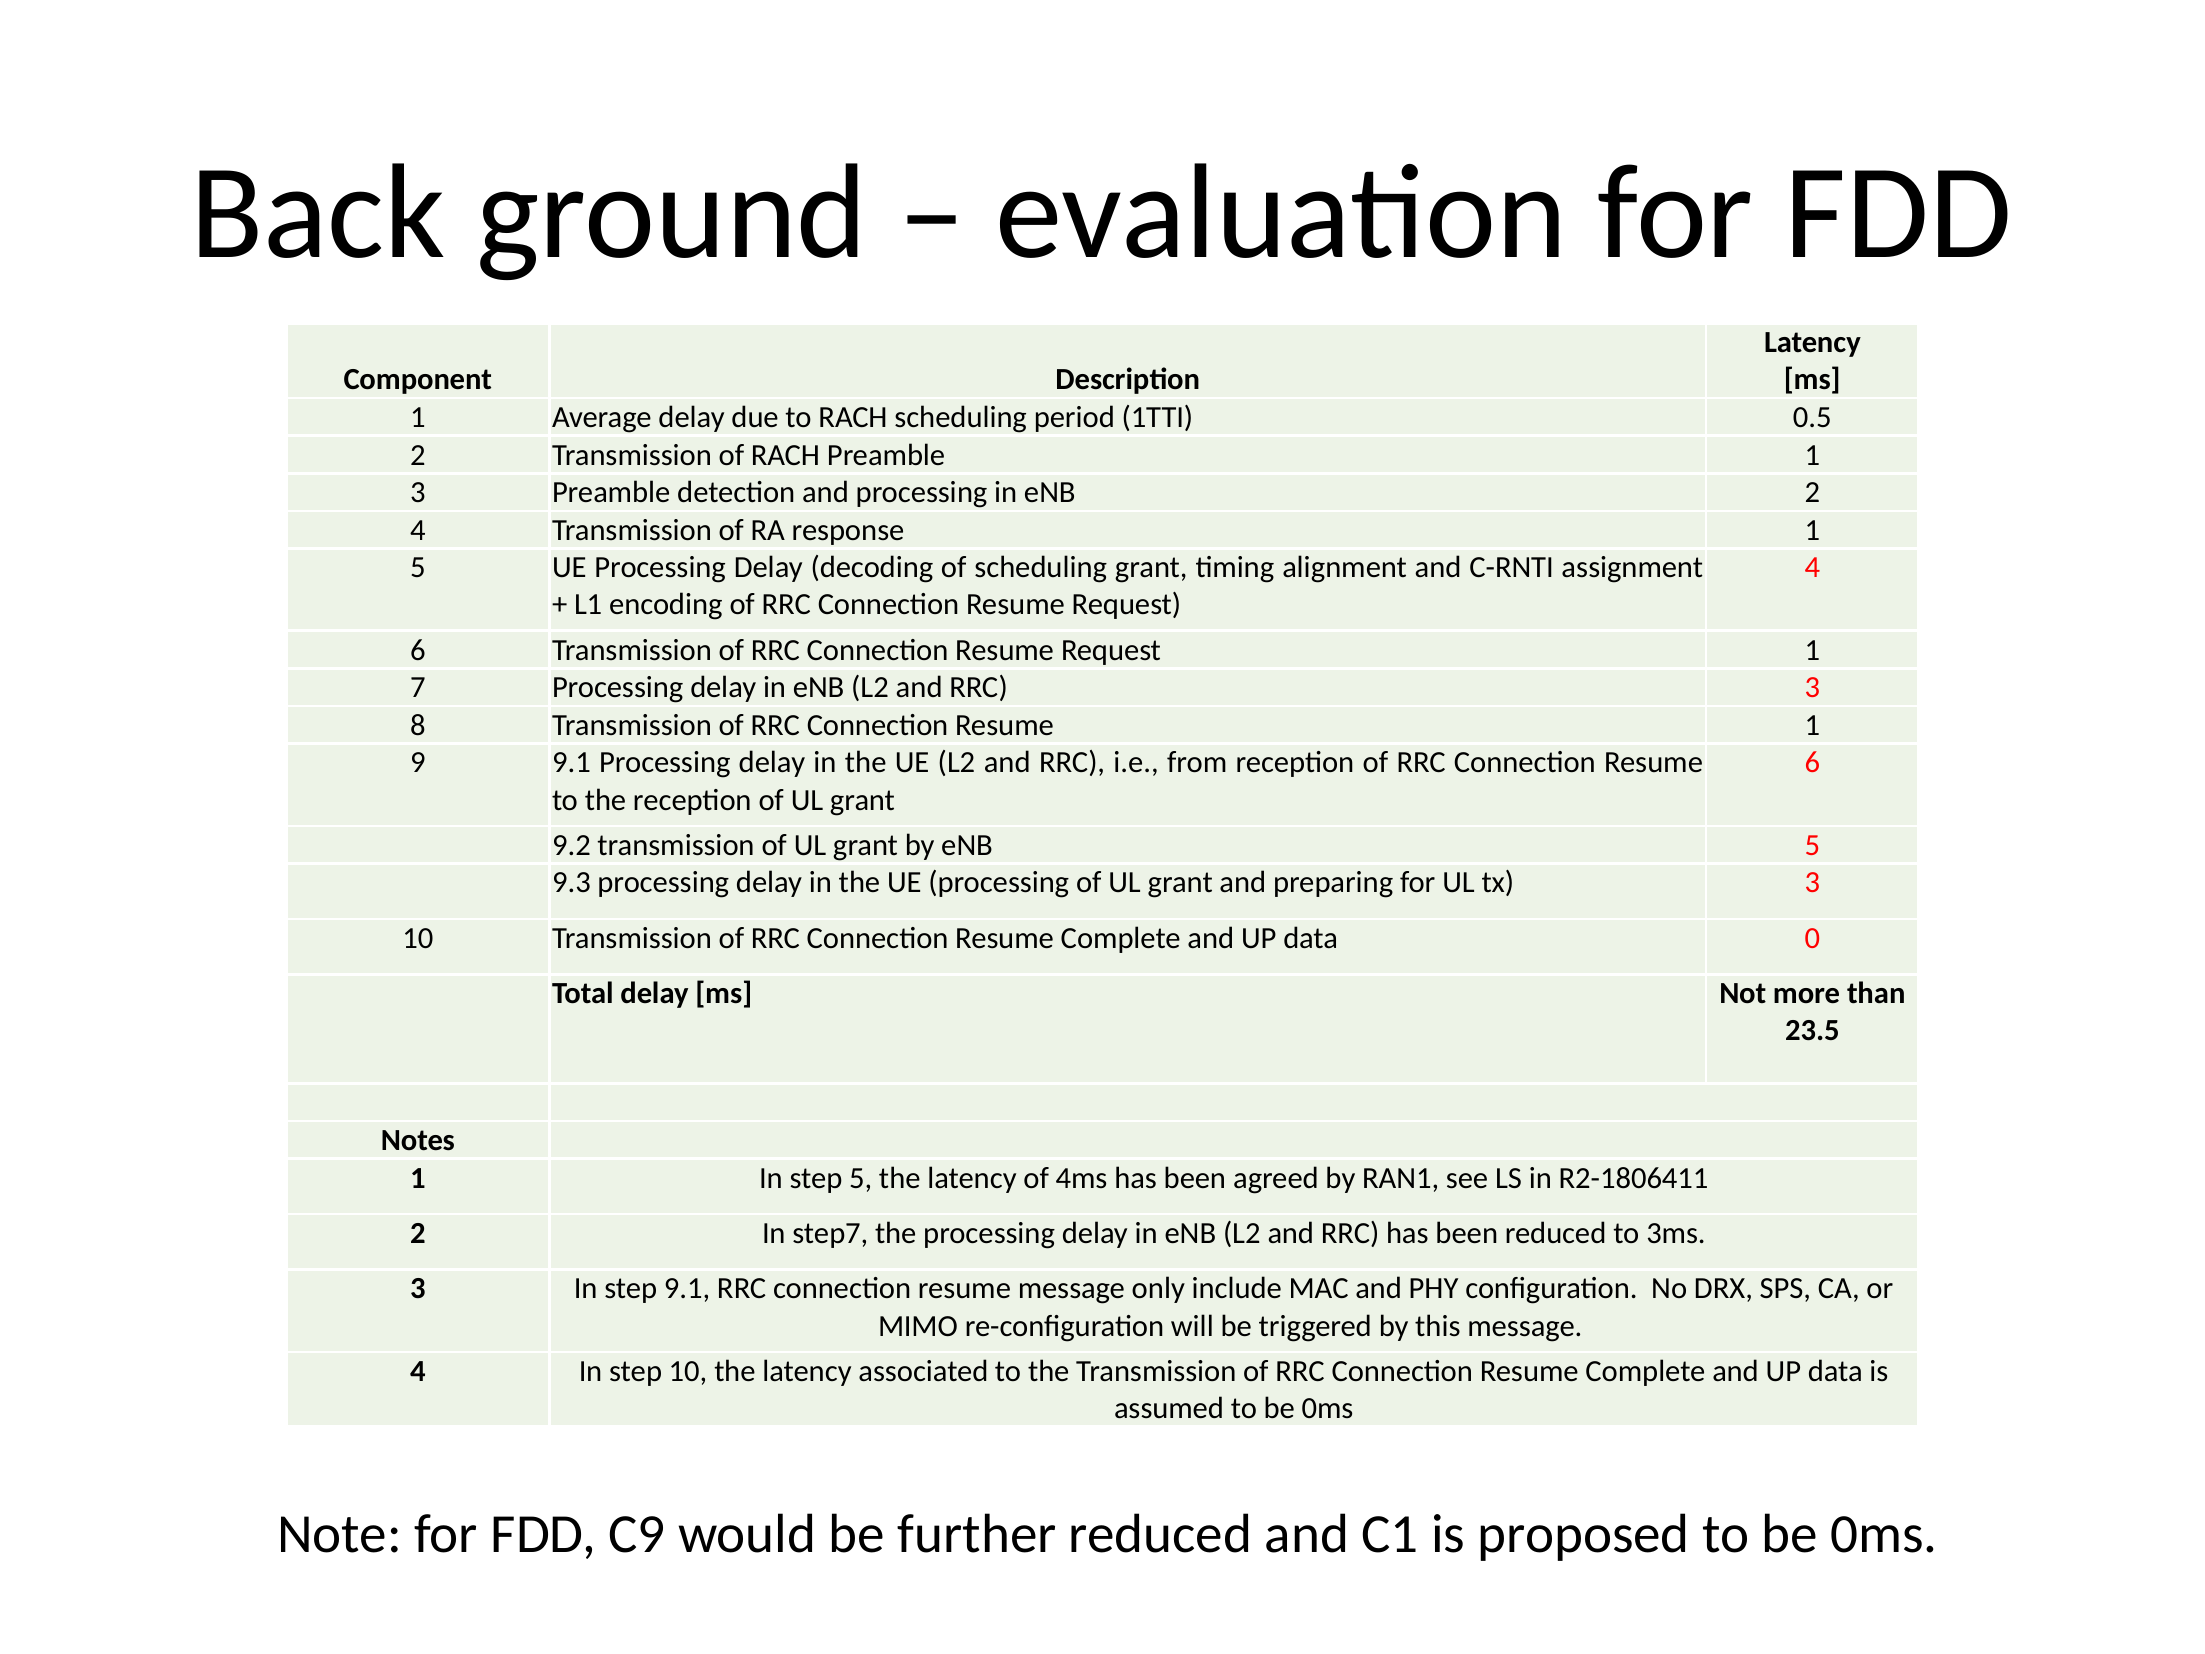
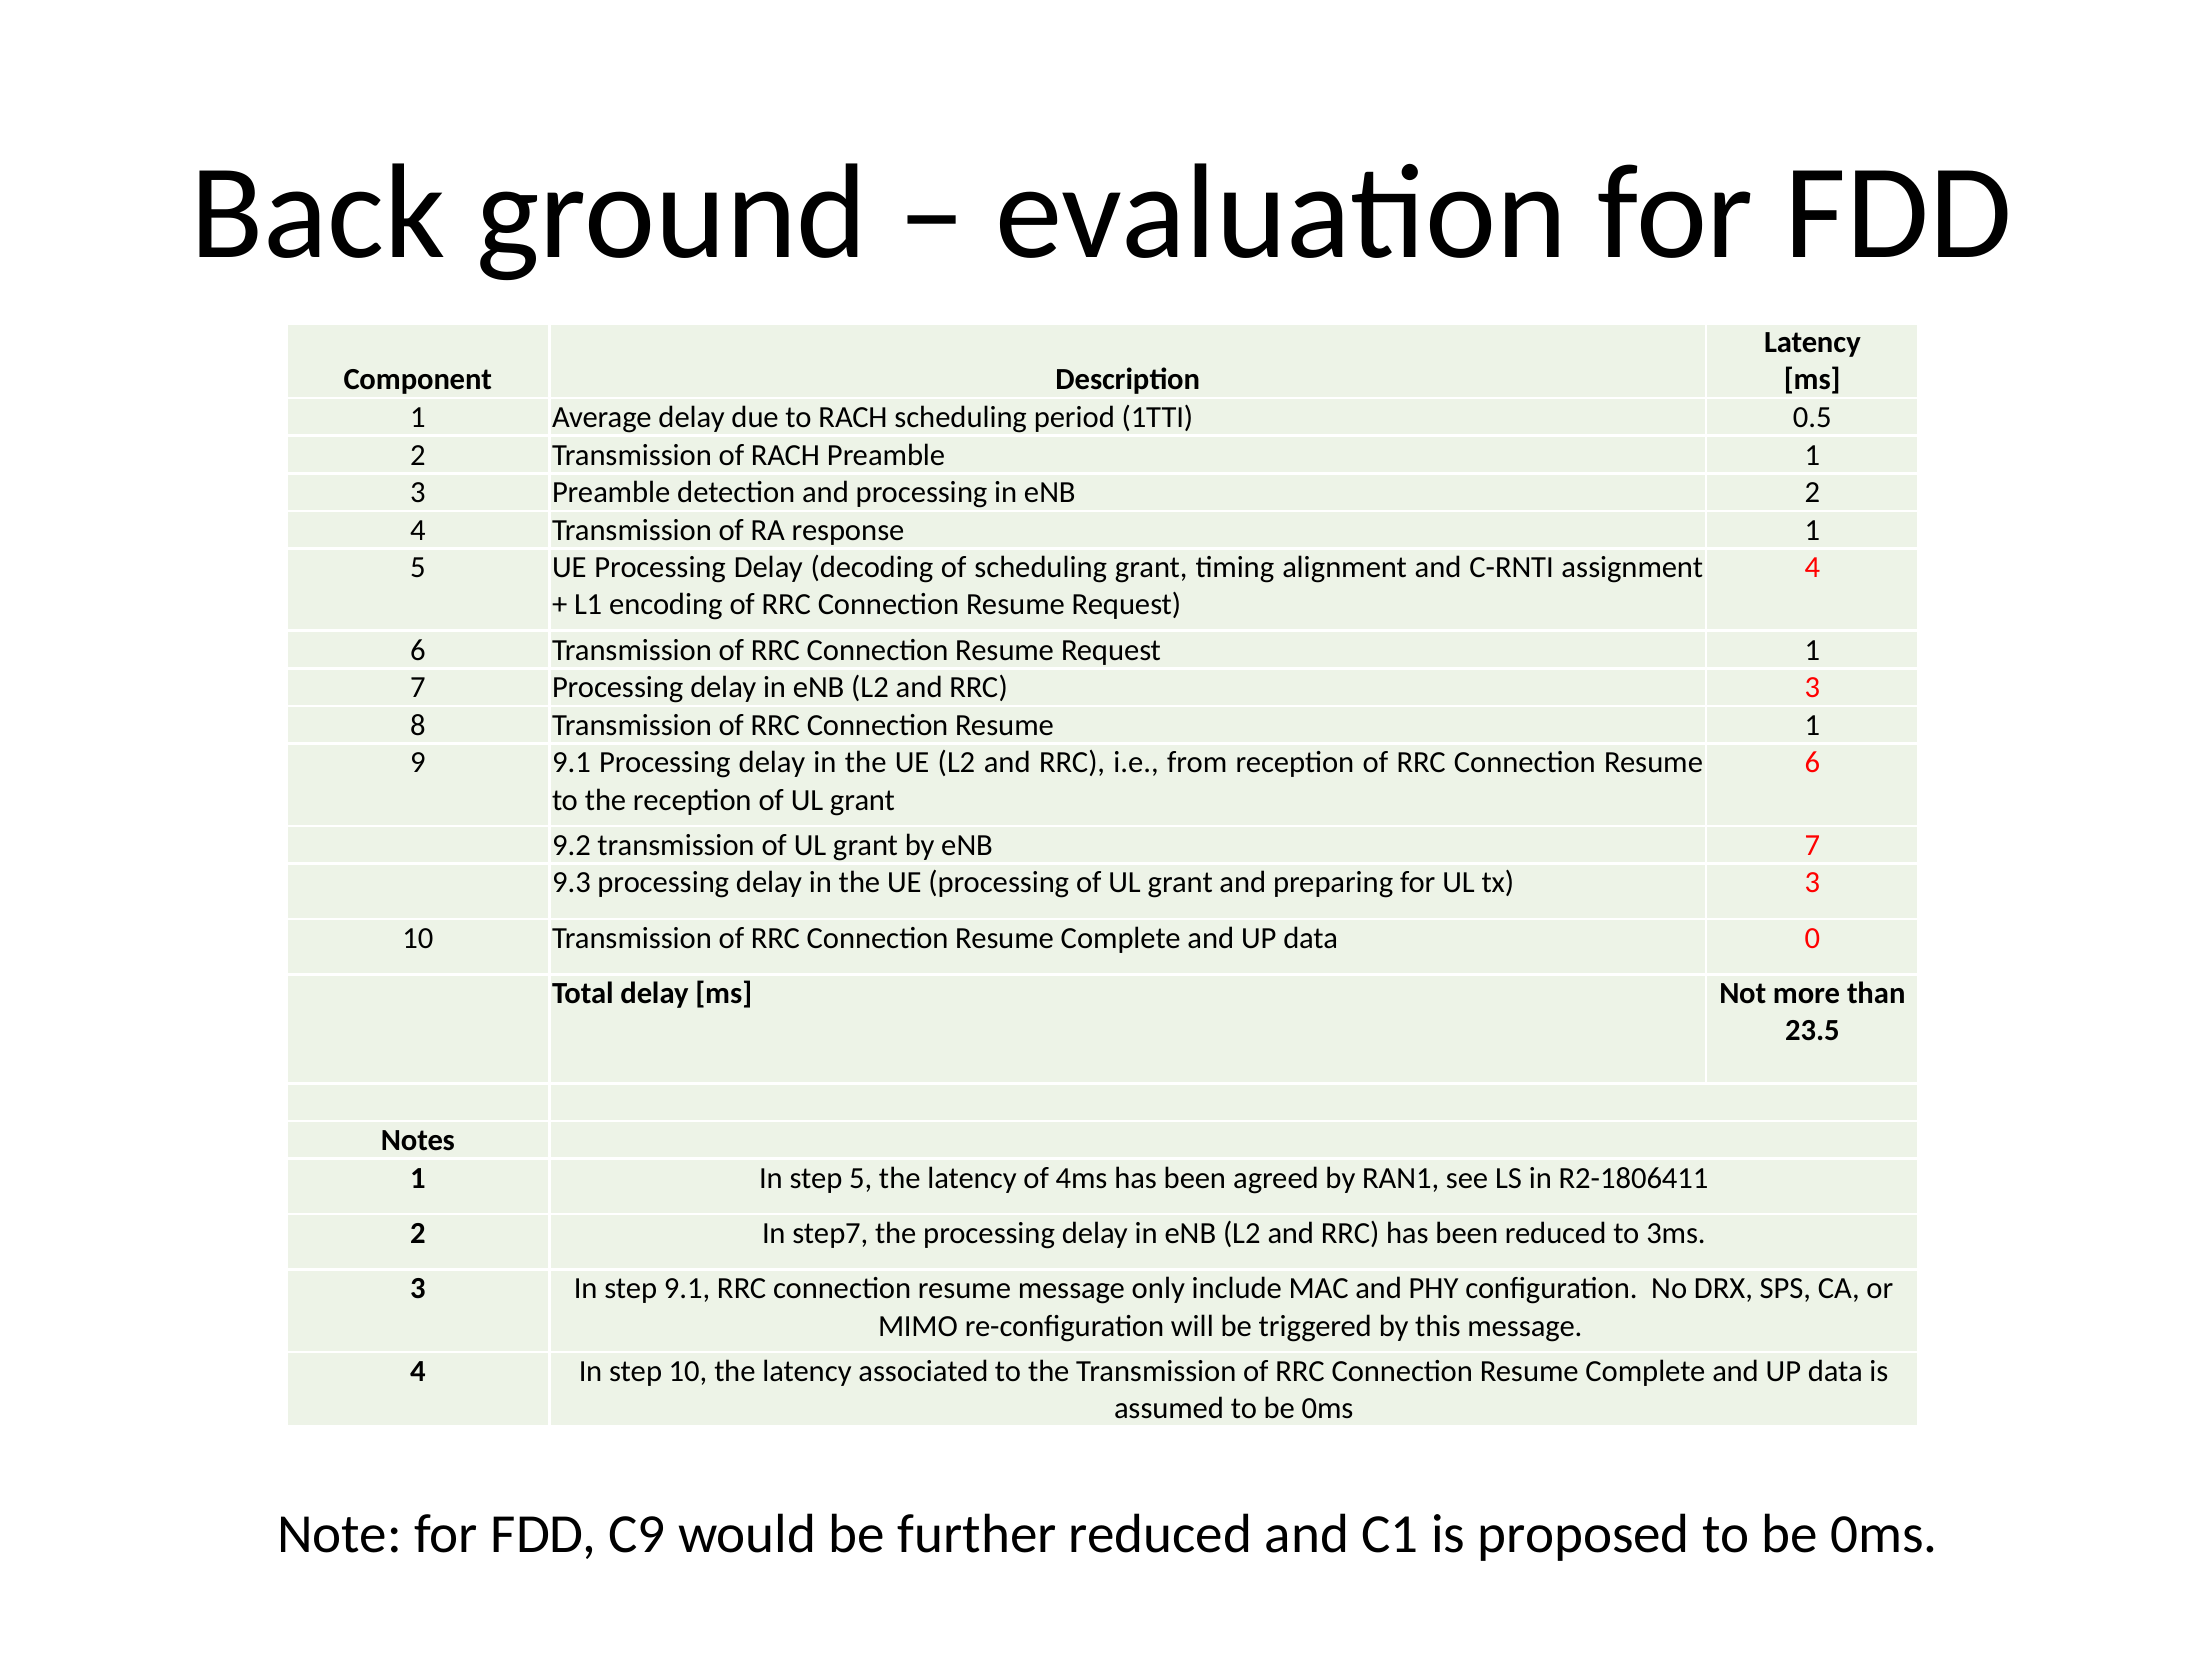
eNB 5: 5 -> 7 (1812, 845)
